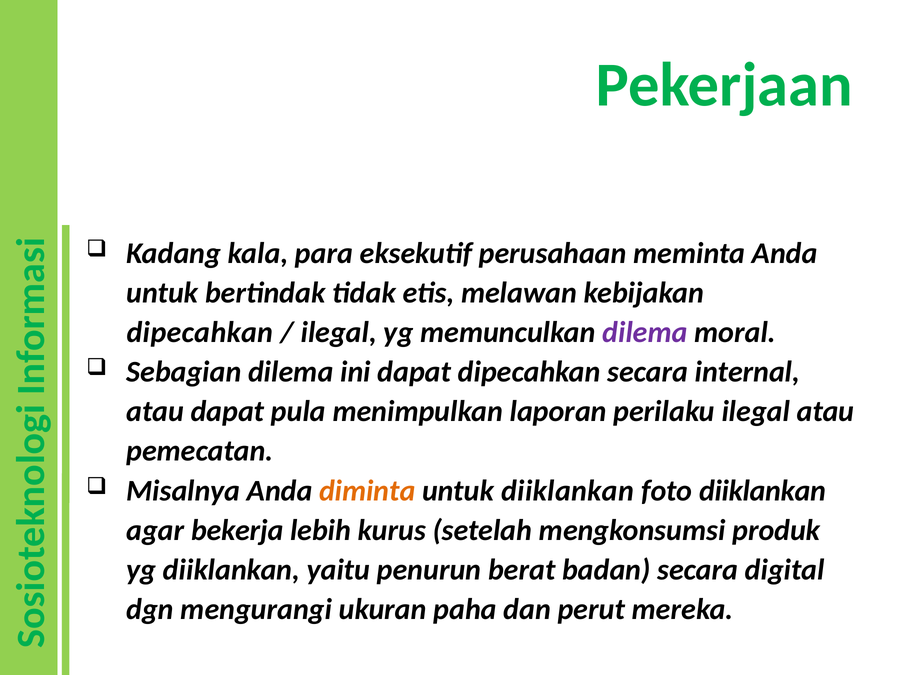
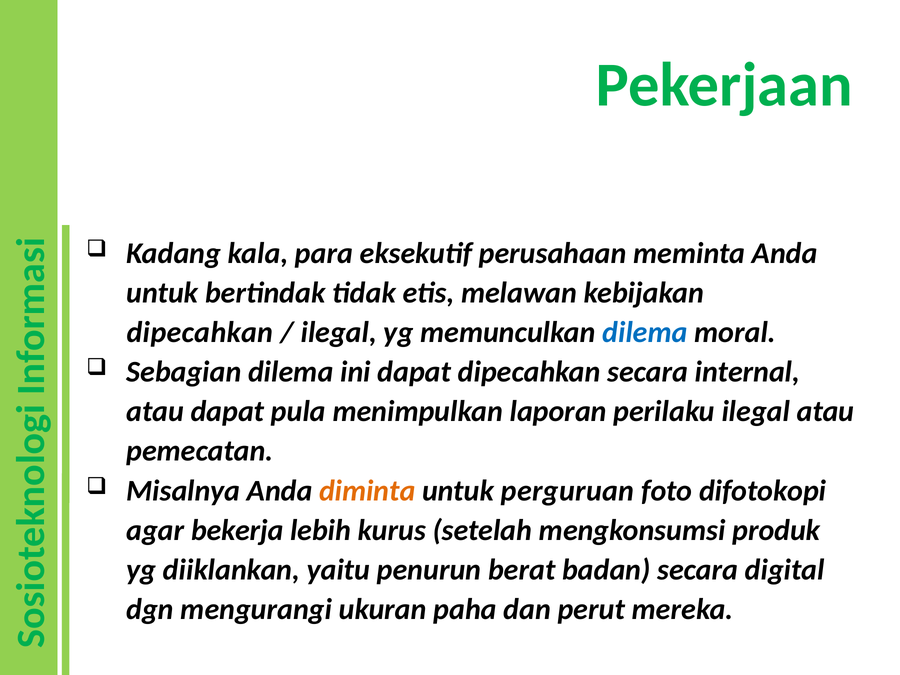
dilema colour: purple -> blue (645, 332)
untuk diiklankan: diiklankan -> perguruan (568, 491)
foto diiklankan: diiklankan -> difotokopi (763, 491)
